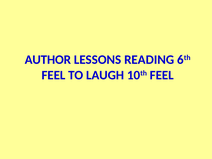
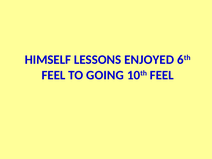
AUTHOR: AUTHOR -> HIMSELF (48, 60)
READING: READING -> ENJOYED (149, 60)
LAUGH: LAUGH -> GOING (105, 75)
